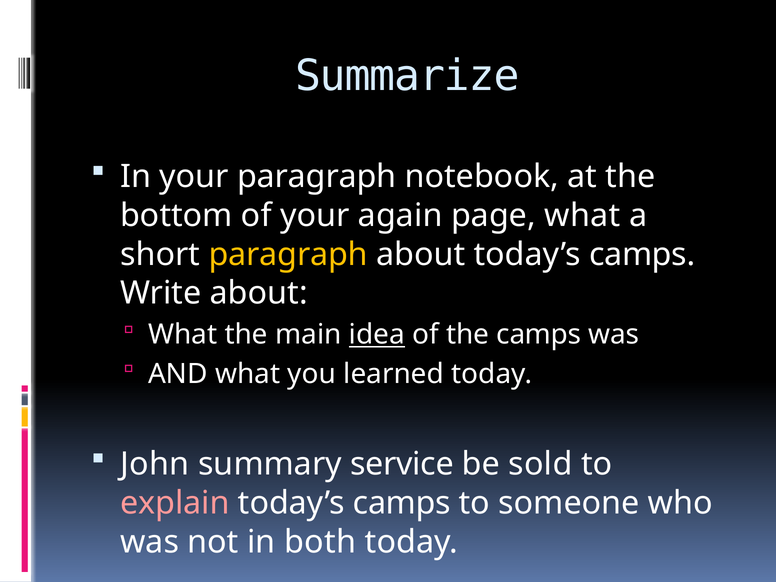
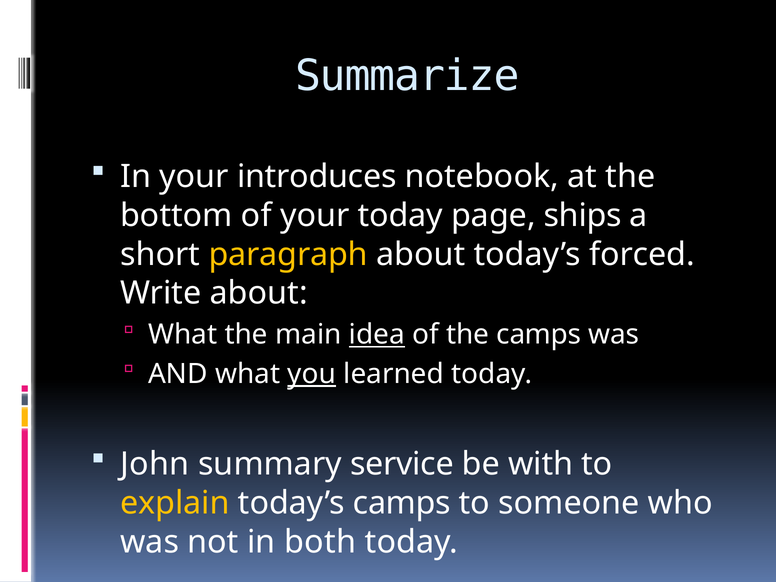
your paragraph: paragraph -> introduces (317, 177)
your again: again -> today (400, 216)
page what: what -> ships (583, 216)
about today’s camps: camps -> forced (642, 254)
you underline: none -> present (312, 374)
sold: sold -> with (541, 464)
explain colour: pink -> yellow (175, 503)
